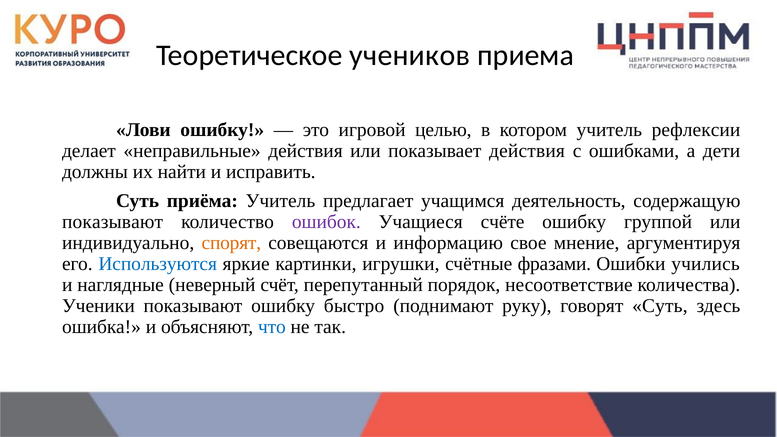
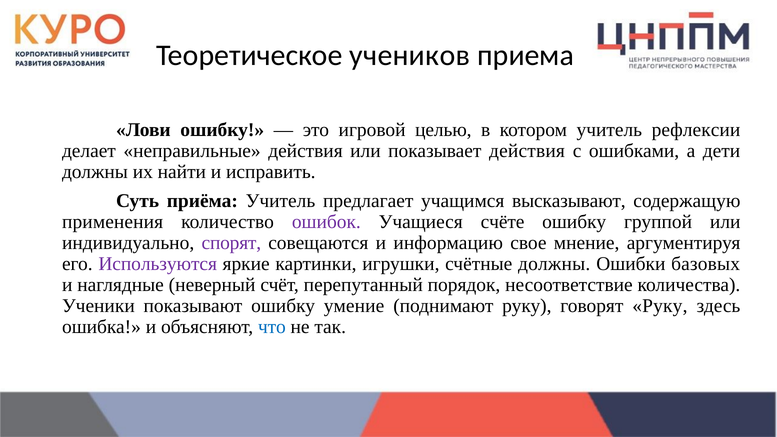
деятельность: деятельность -> высказывают (569, 201)
показывают: показывают -> применения (113, 222)
спорят colour: orange -> purple (231, 243)
Используются colour: blue -> purple (158, 264)
счётные фразами: фразами -> должны (554, 264)
учились: учились -> базовых (706, 264)
быстро: быстро -> умение (354, 306)
говорят Суть: Суть -> Руку (660, 306)
